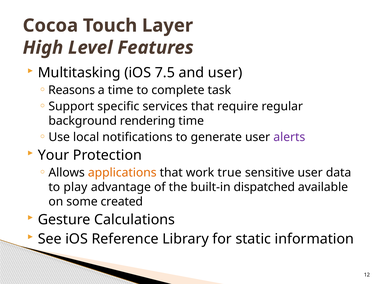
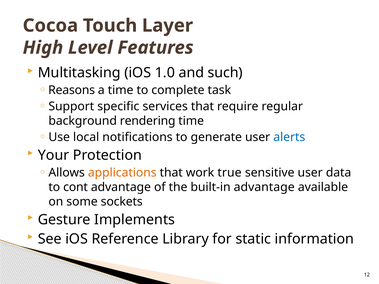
7.5: 7.5 -> 1.0 (165, 73)
and user: user -> such (225, 73)
alerts colour: purple -> blue (289, 137)
play: play -> cont (76, 187)
built-in dispatched: dispatched -> advantage (264, 187)
created: created -> sockets (122, 202)
Calculations: Calculations -> Implements (135, 220)
